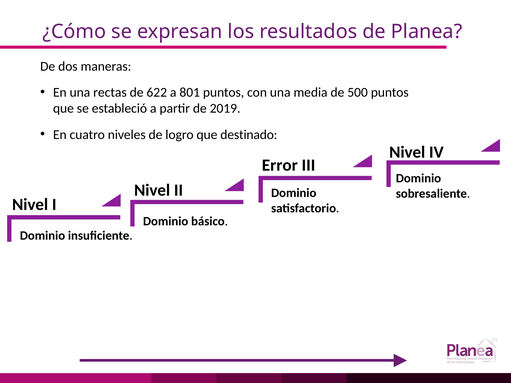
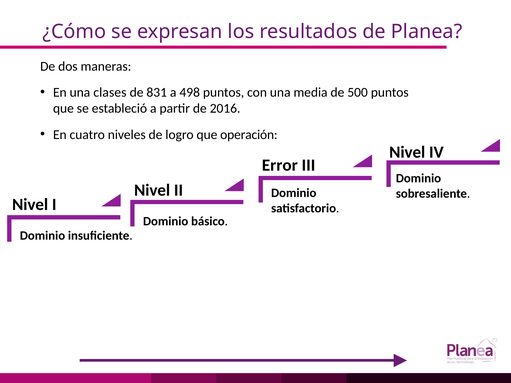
rectas: rectas -> clases (110, 92)
622: 622 -> 831 (157, 92)
801: 801 -> 498 (190, 92)
2019: 2019 -> 2016 (225, 109)
destinado: destinado -> operación (249, 135)
